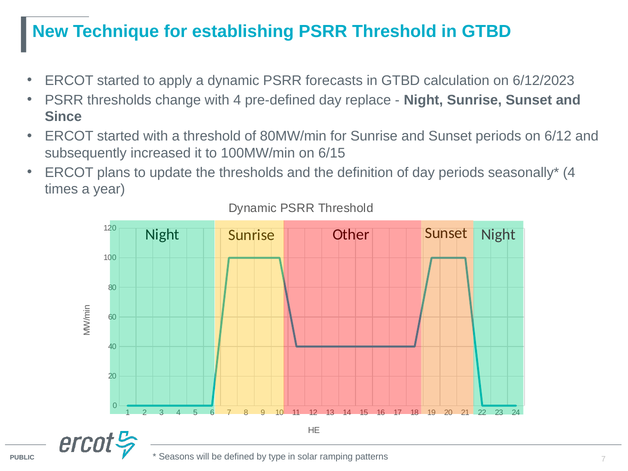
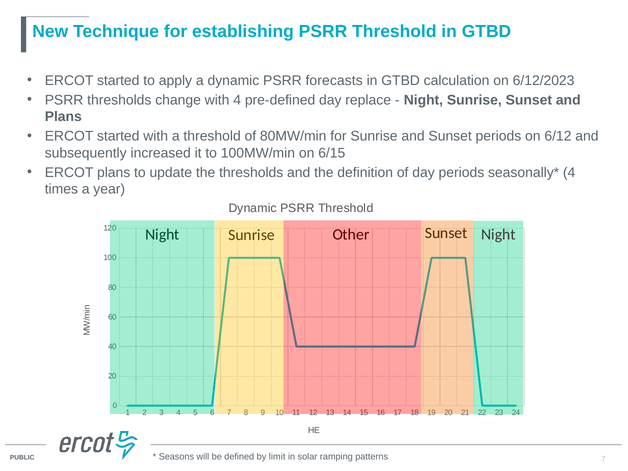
Since: Since -> Plans (63, 117)
type: type -> limit (277, 457)
